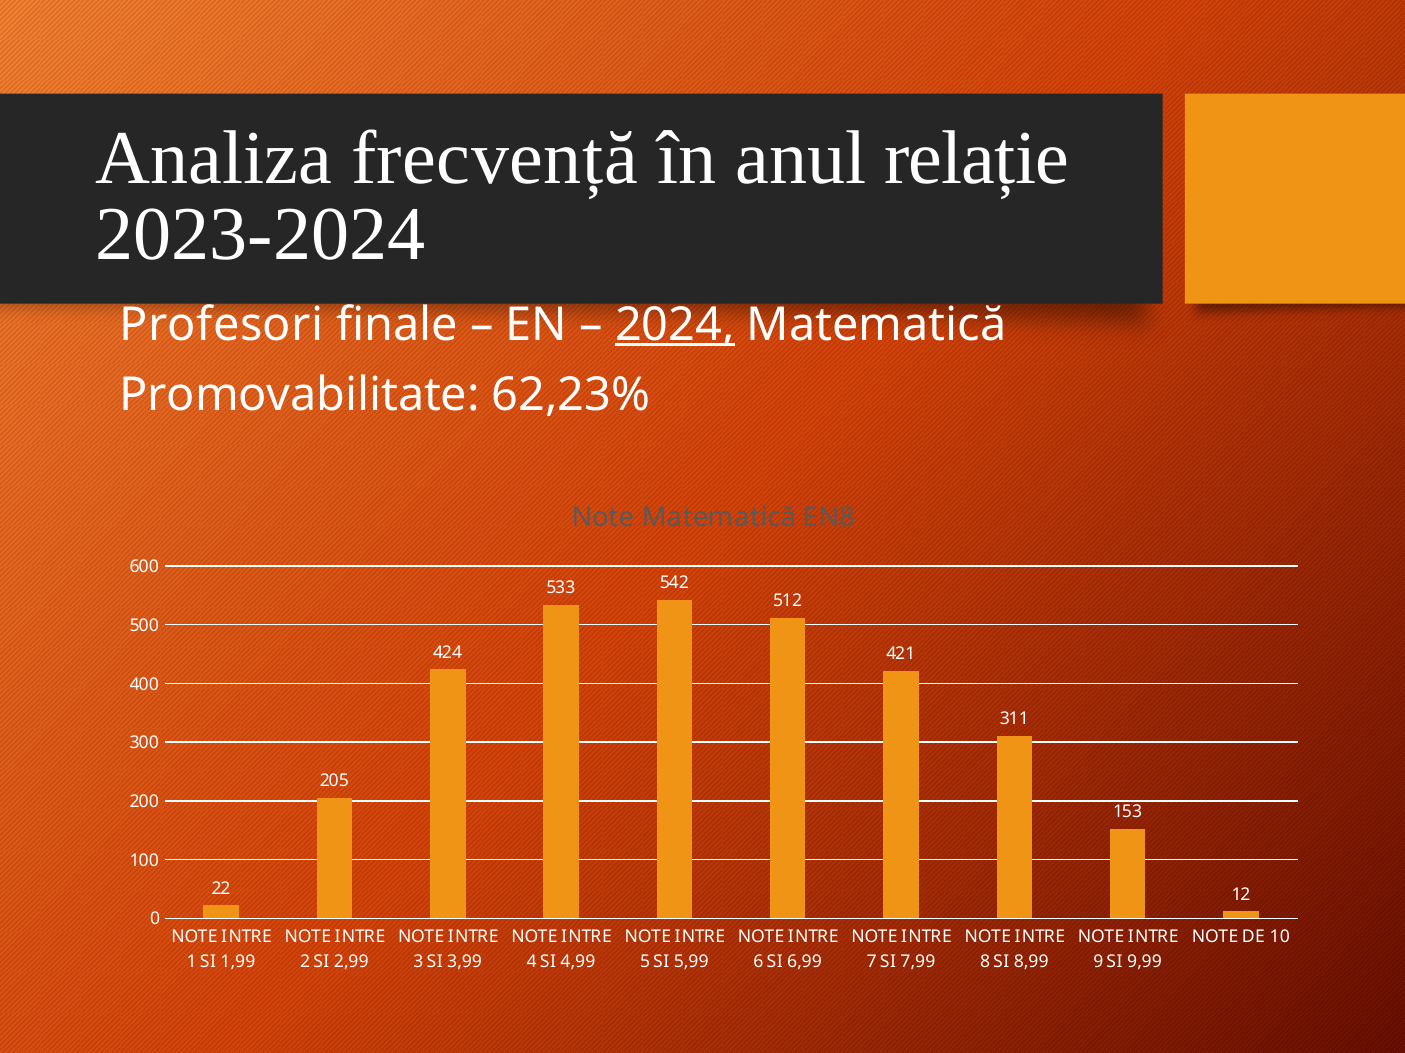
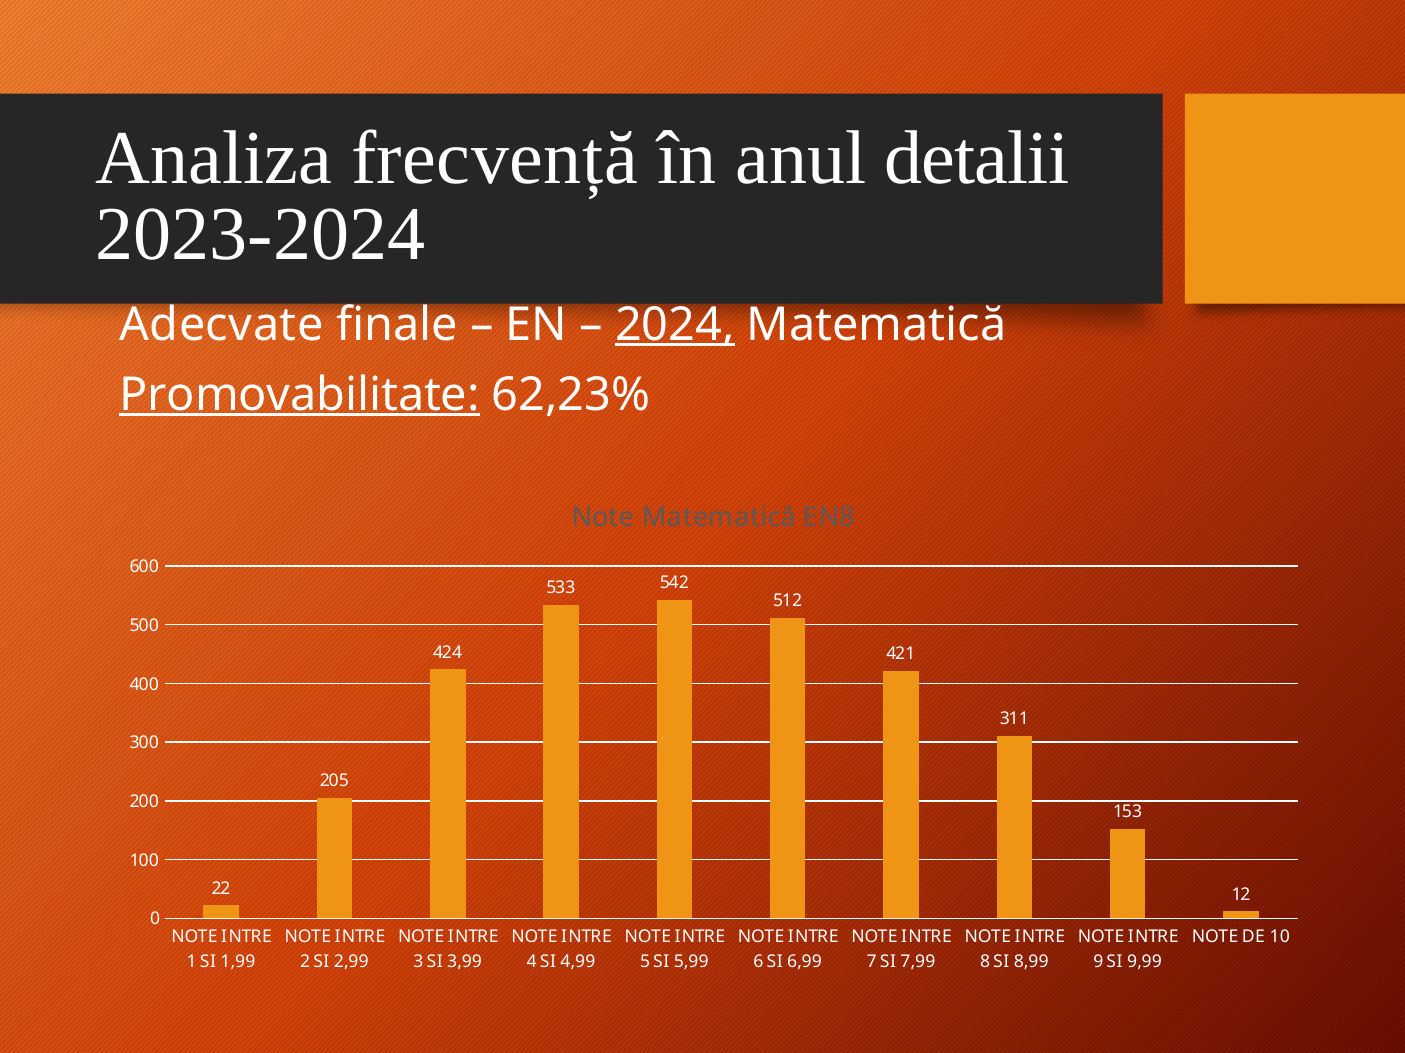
relație: relație -> detalii (977, 158)
Profesori: Profesori -> Adecvate (222, 325)
Promovabilitate underline: none -> present (300, 395)
